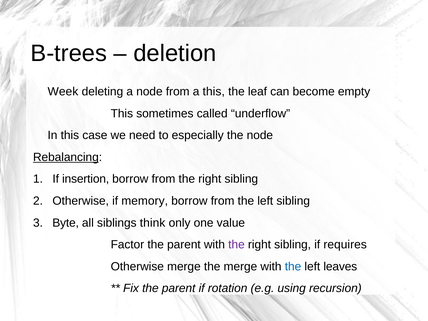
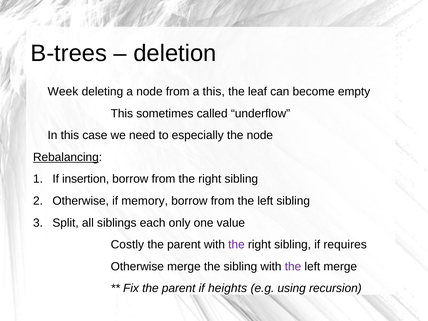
Byte: Byte -> Split (66, 223)
think: think -> each (153, 223)
Factor: Factor -> Costly (127, 245)
the merge: merge -> sibling (240, 266)
the colour: blue -> purple (293, 266)
left leaves: leaves -> merge (340, 266)
rotation: rotation -> heights (228, 288)
